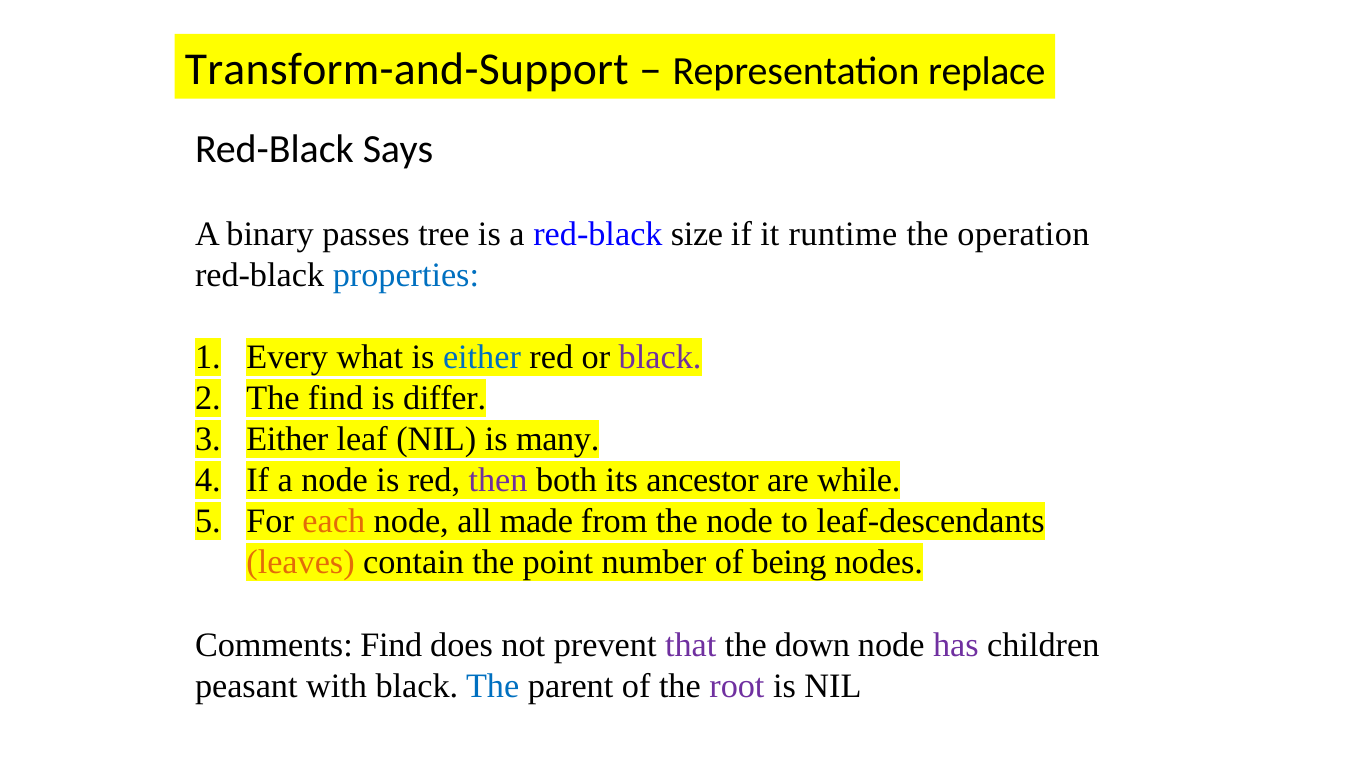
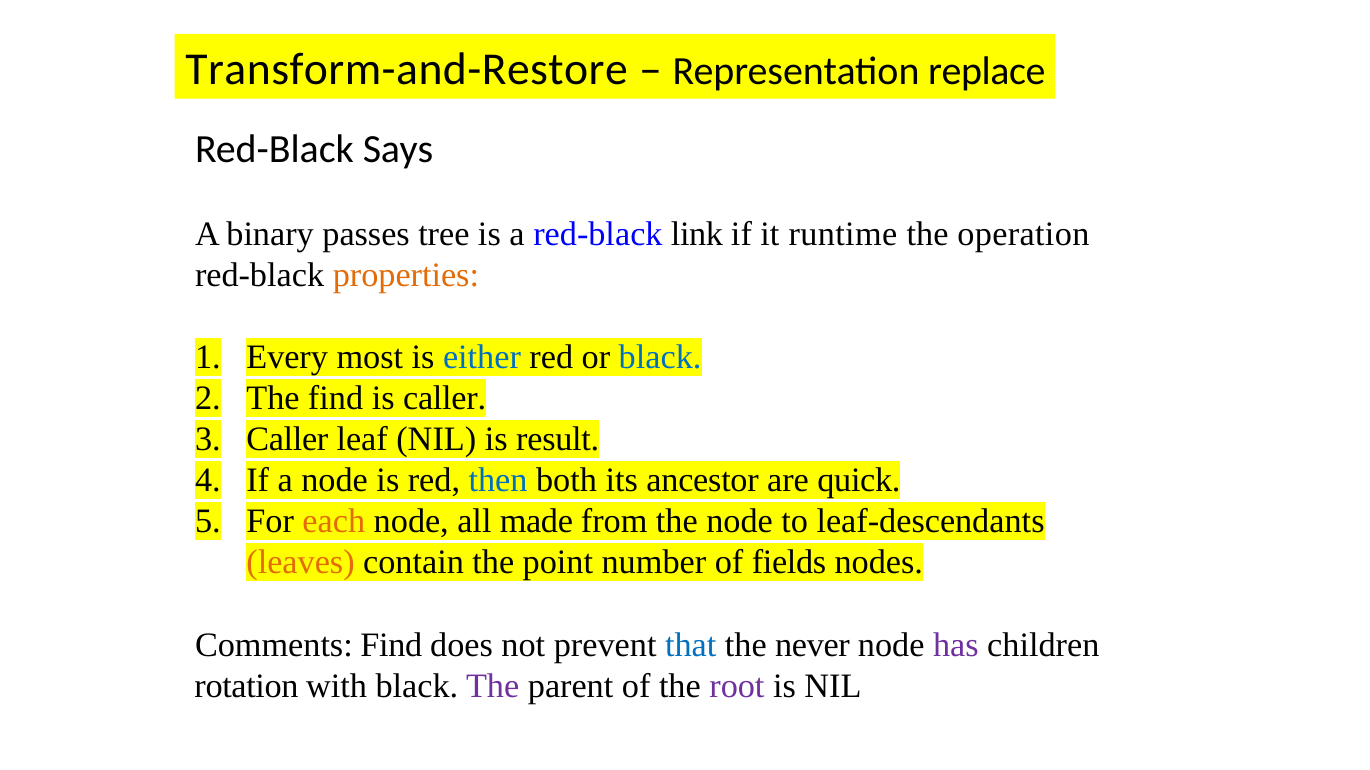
Transform-and-Support: Transform-and-Support -> Transform-and-Restore (407, 70)
size: size -> link (697, 234)
properties colour: blue -> orange (406, 275)
what: what -> most (370, 358)
black colour: purple -> blue (660, 358)
is differ: differ -> caller (445, 399)
Either: Either -> Caller (287, 440)
many: many -> result (558, 440)
then colour: purple -> blue (498, 481)
while: while -> quick (859, 481)
being: being -> fields (789, 563)
that colour: purple -> blue (691, 645)
down: down -> never (813, 645)
peasant: peasant -> rotation (246, 686)
The colour: blue -> purple (493, 686)
